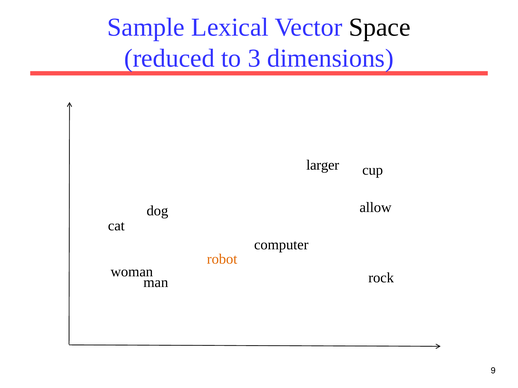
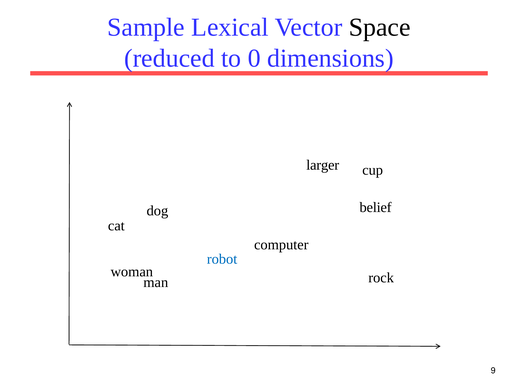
3: 3 -> 0 (254, 58)
allow: allow -> belief (376, 208)
robot colour: orange -> blue (222, 260)
